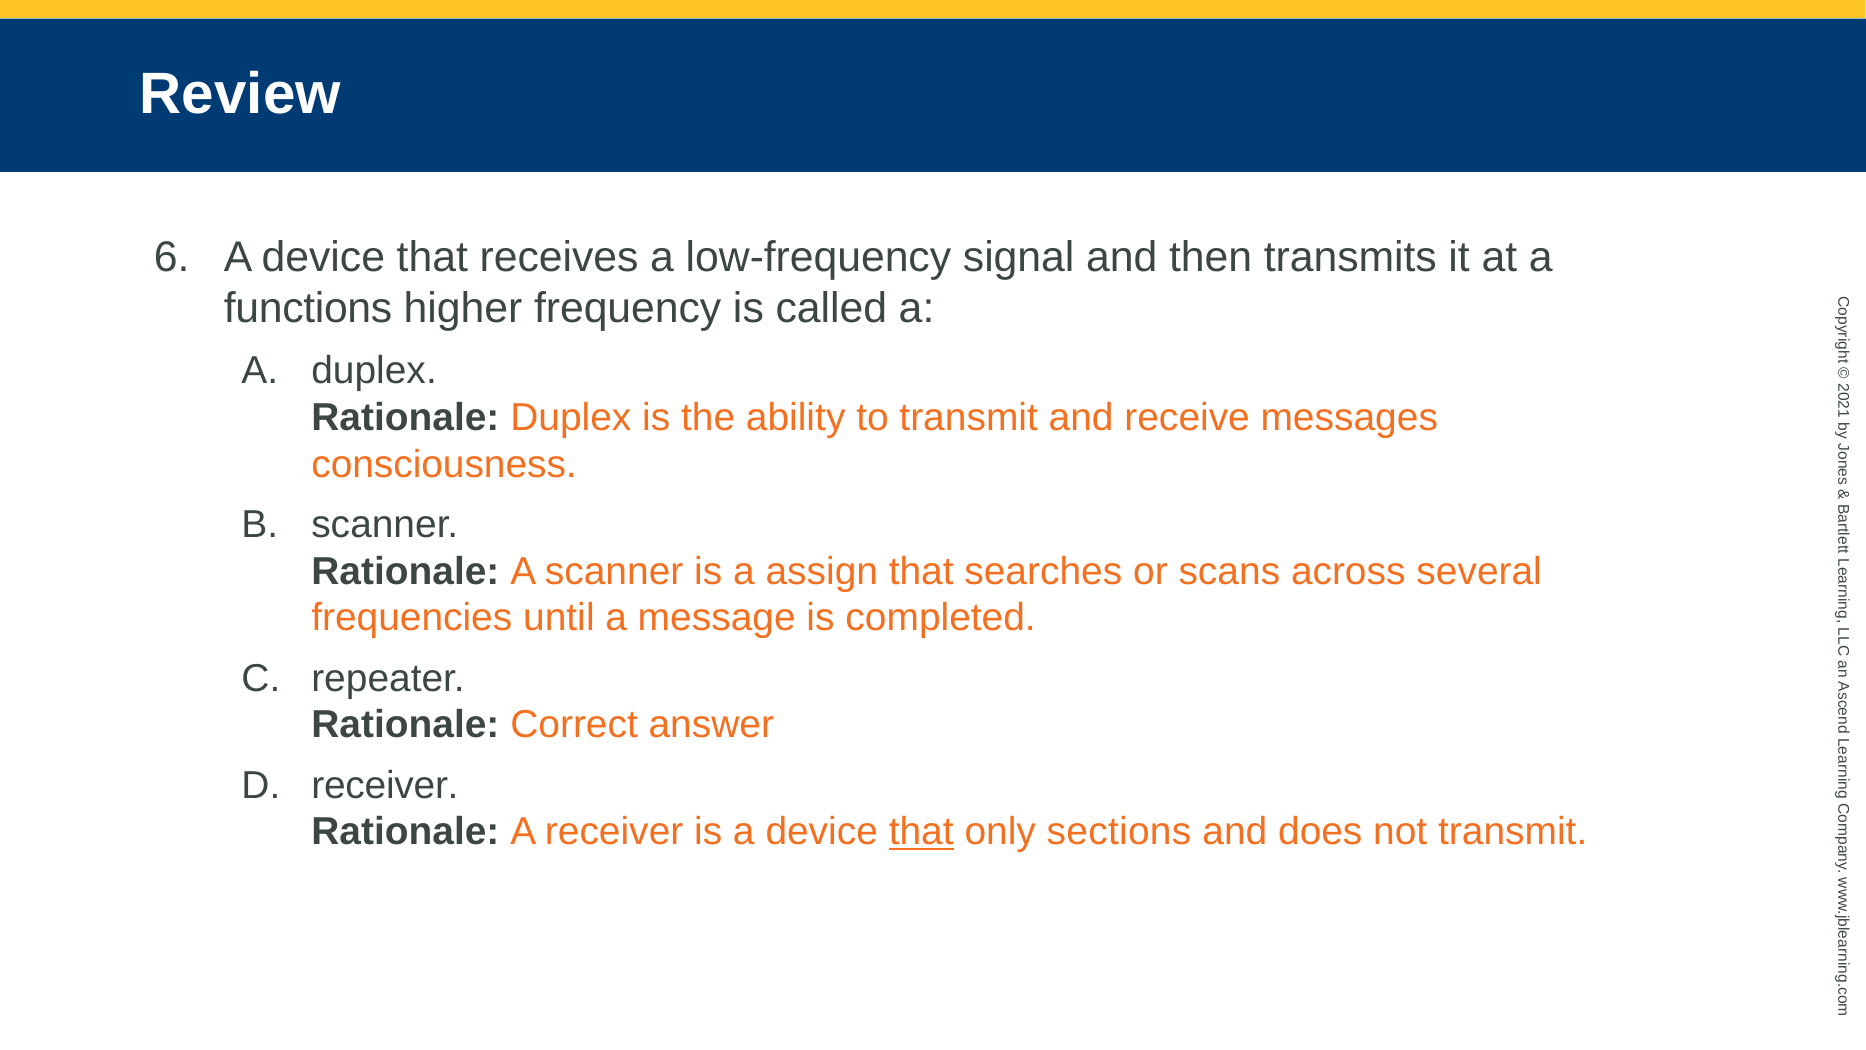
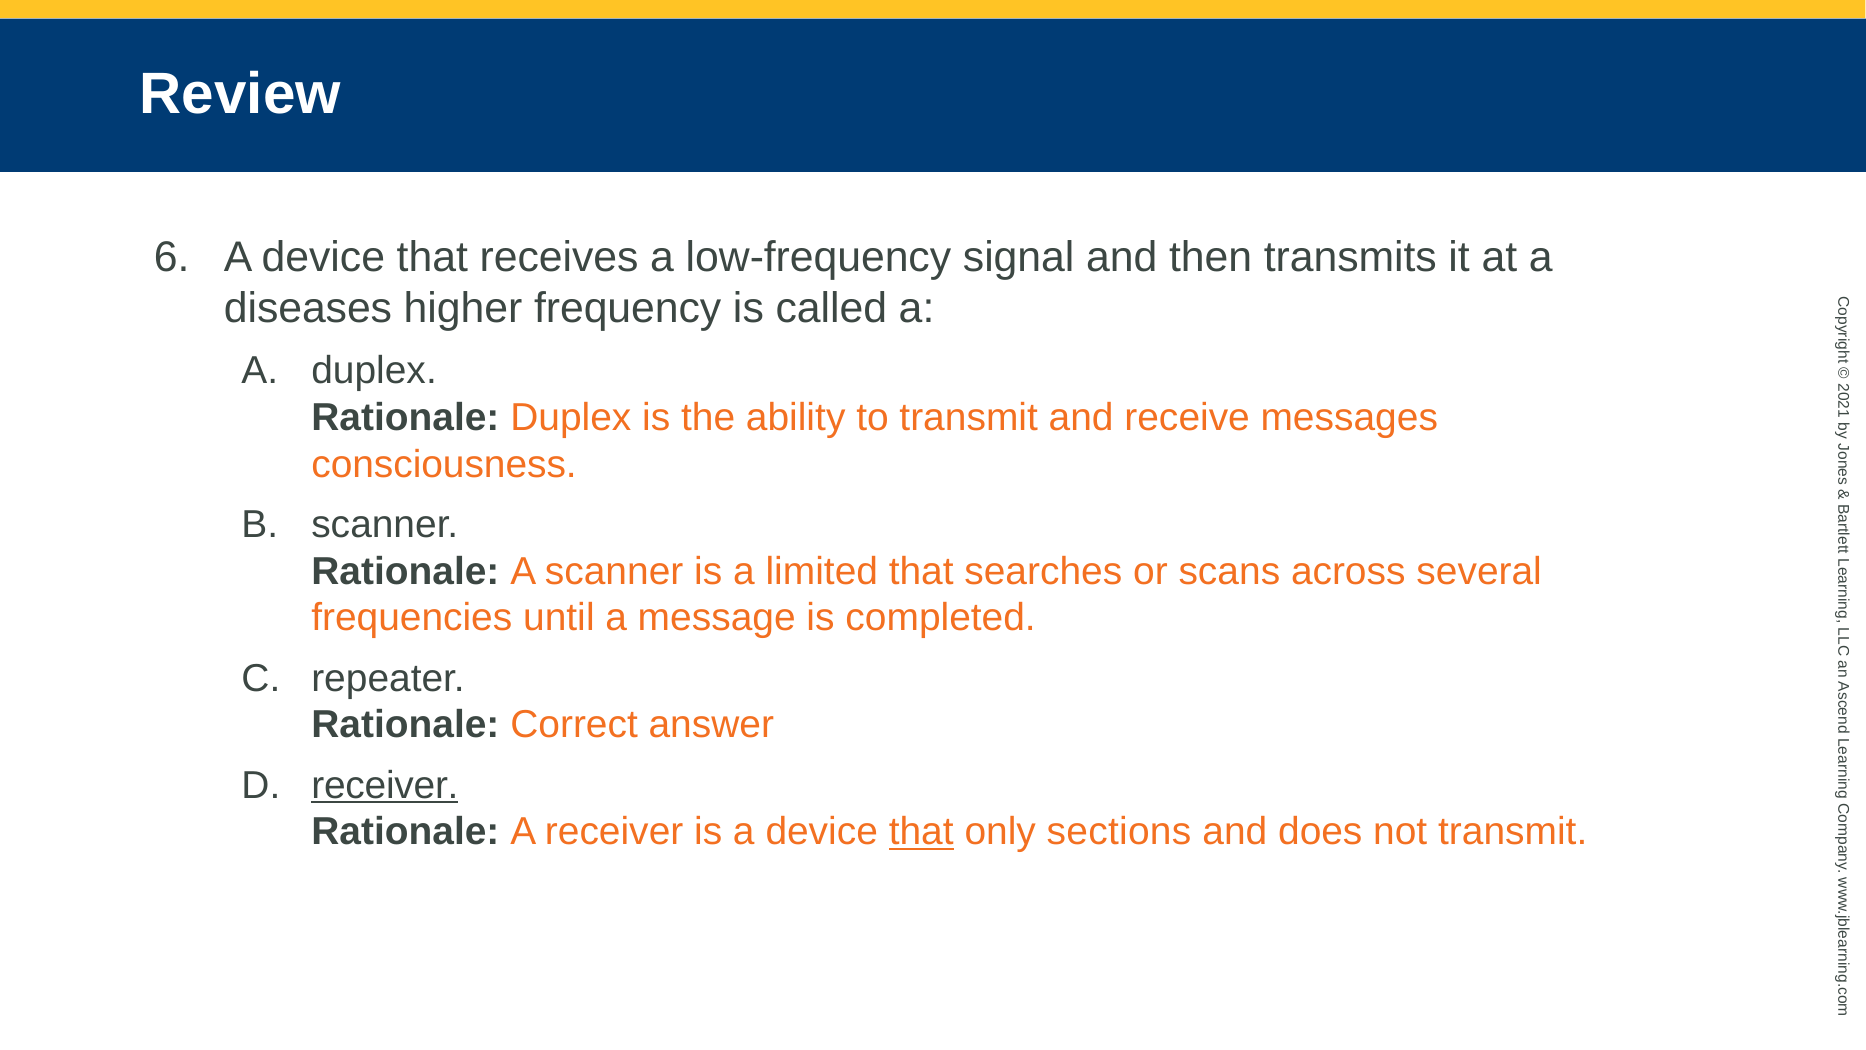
functions: functions -> diseases (308, 309)
assign: assign -> limited (822, 571)
receiver underline: none -> present (385, 785)
